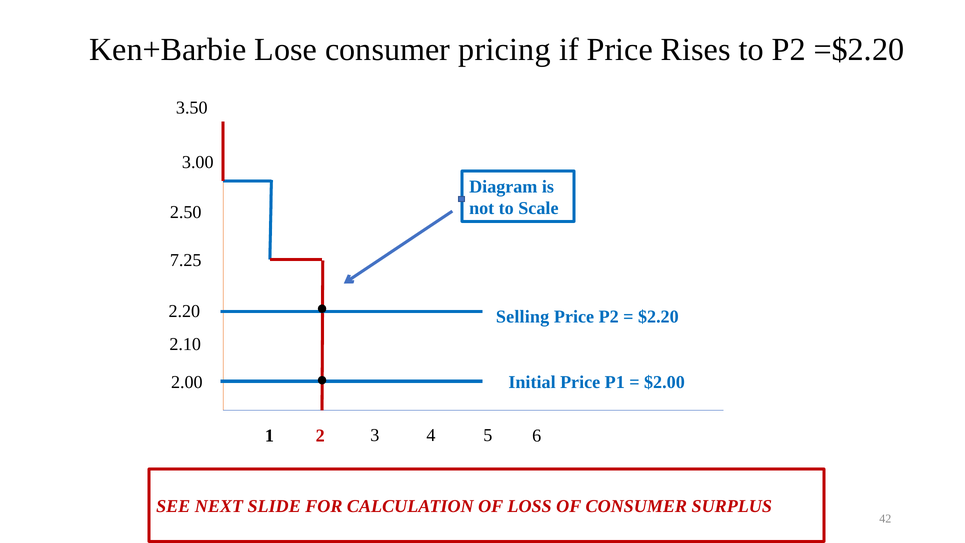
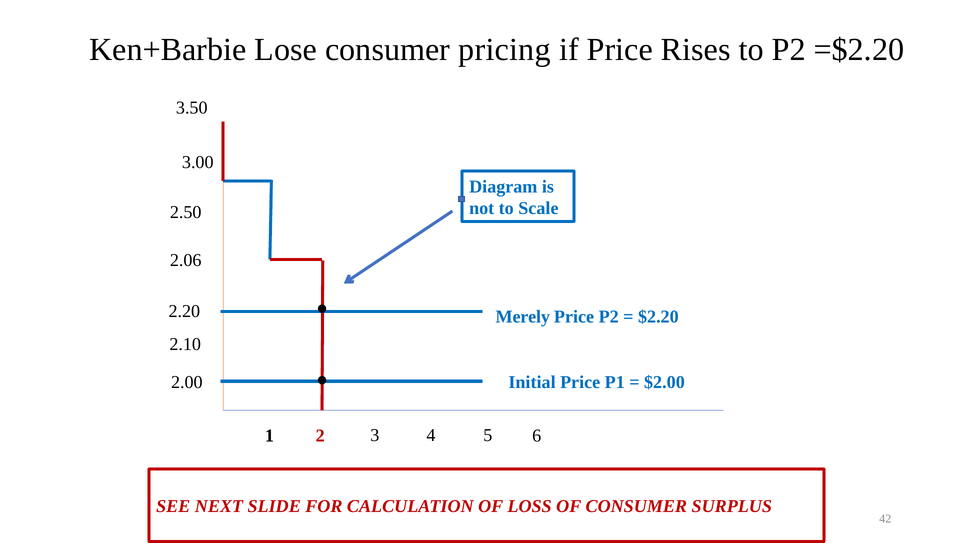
7.25: 7.25 -> 2.06 (186, 260)
Selling: Selling -> Merely (523, 317)
